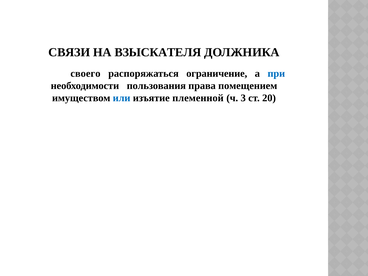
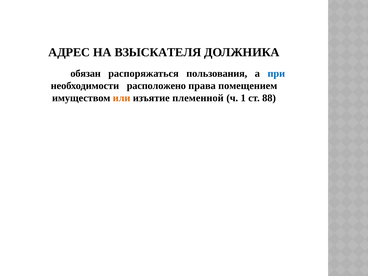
СВЯЗИ: СВЯЗИ -> АДРЕС (69, 52)
своего: своего -> обязан (86, 73)
ограничение: ограничение -> пользования (217, 73)
пользования: пользования -> расположено (156, 86)
или colour: blue -> orange (122, 98)
3: 3 -> 1 (243, 98)
20: 20 -> 88 (269, 98)
